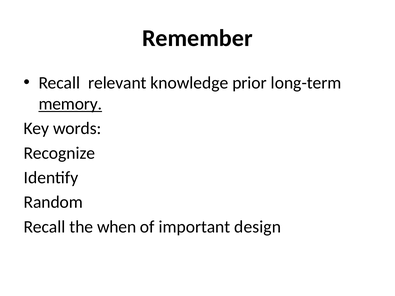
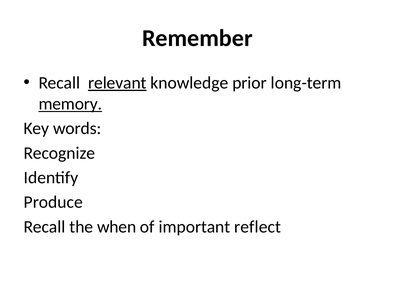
relevant underline: none -> present (117, 83)
Random: Random -> Produce (53, 202)
design: design -> reflect (258, 227)
